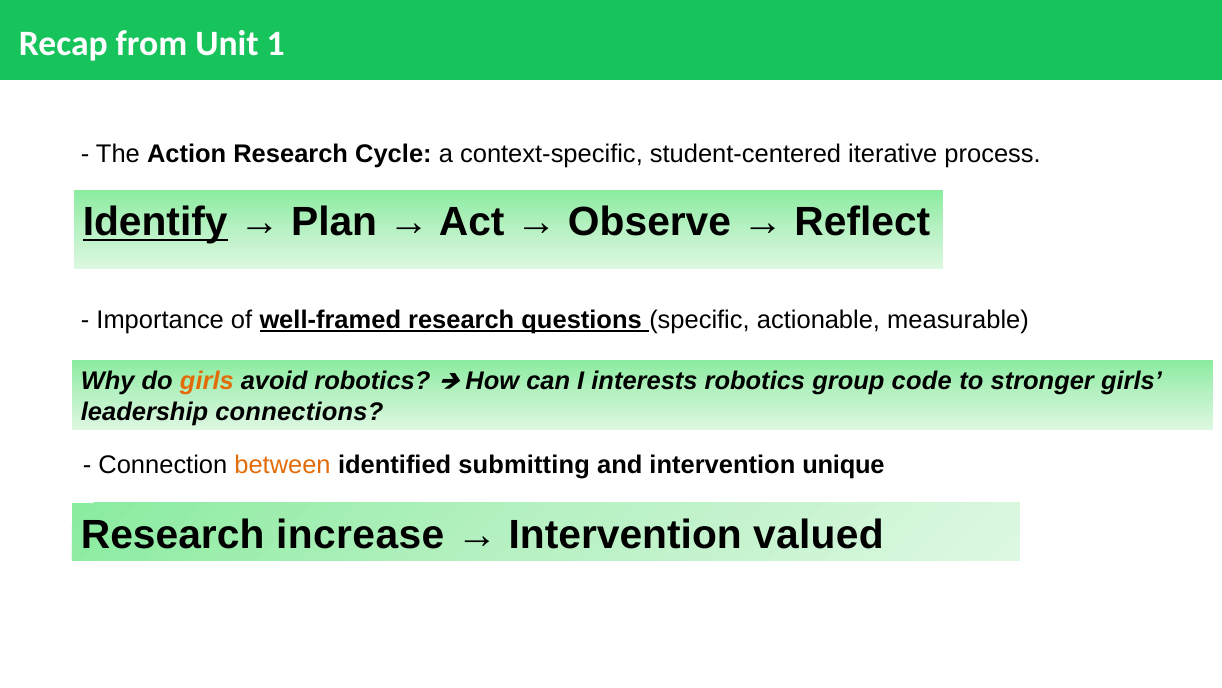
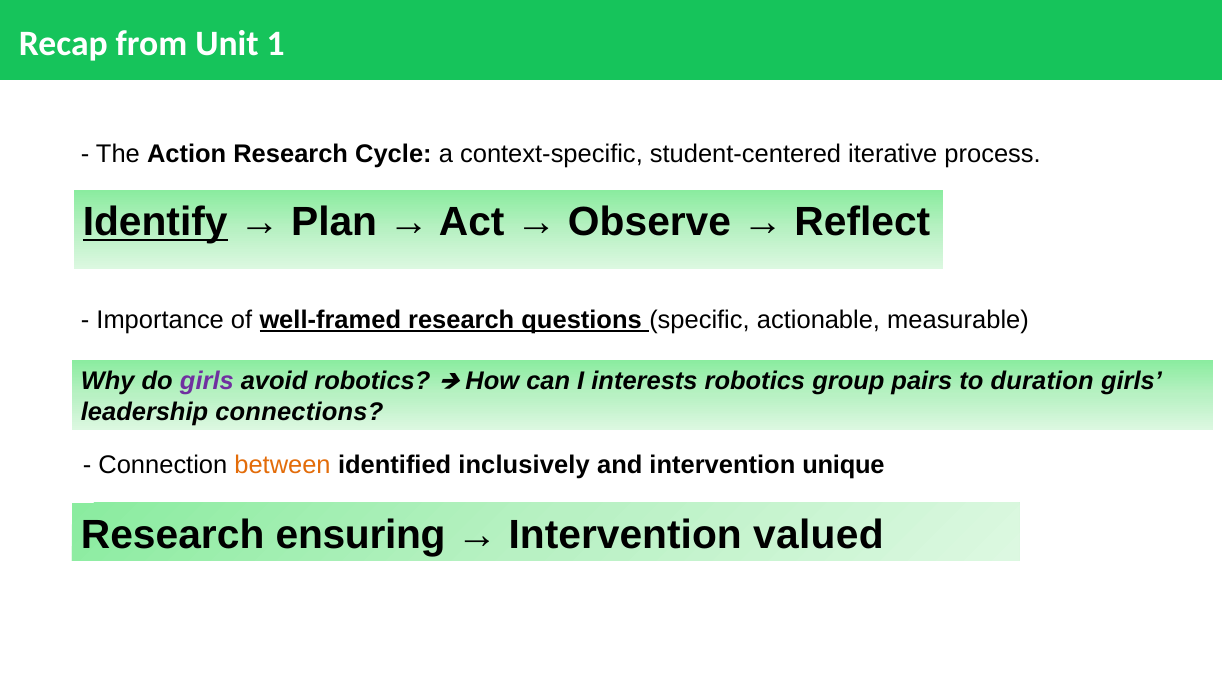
girls colour: orange -> purple (207, 381)
code: code -> pairs (922, 381)
stronger: stronger -> duration (1042, 381)
submitting: submitting -> inclusively (524, 465)
increase: increase -> ensuring (361, 534)
